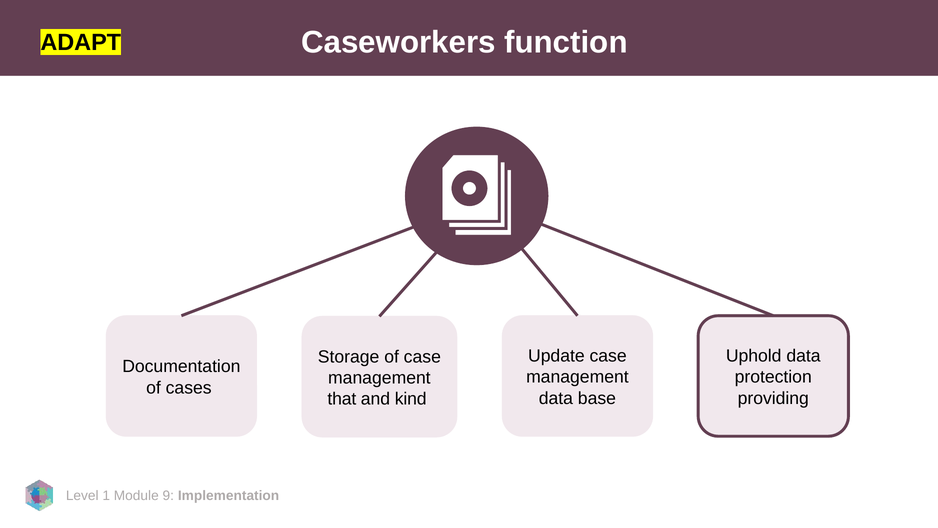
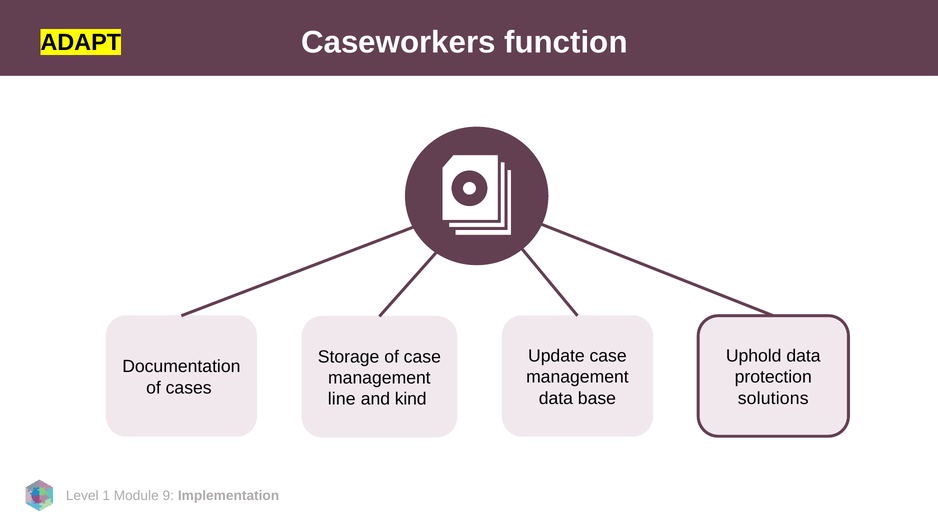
providing: providing -> solutions (773, 398)
that: that -> line (342, 399)
